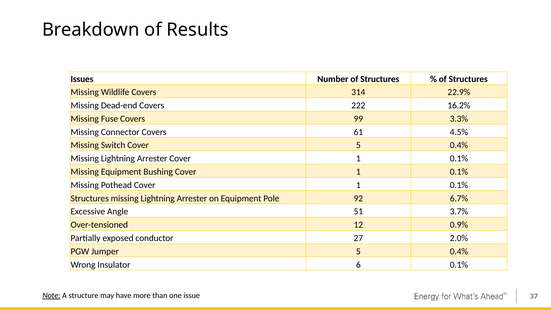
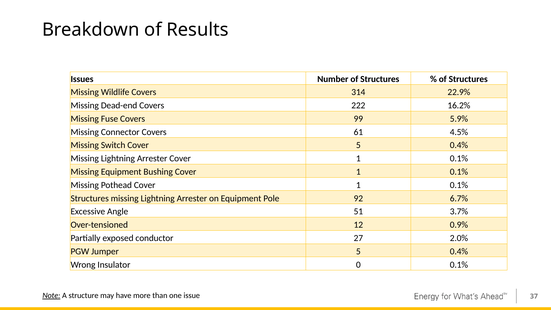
3.3%: 3.3% -> 5.9% (459, 119)
6: 6 -> 0 (358, 265)
